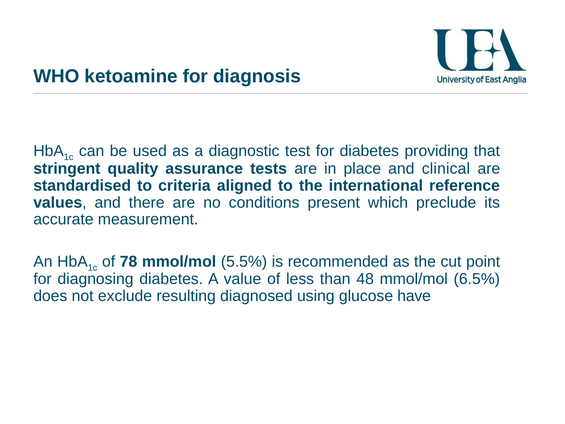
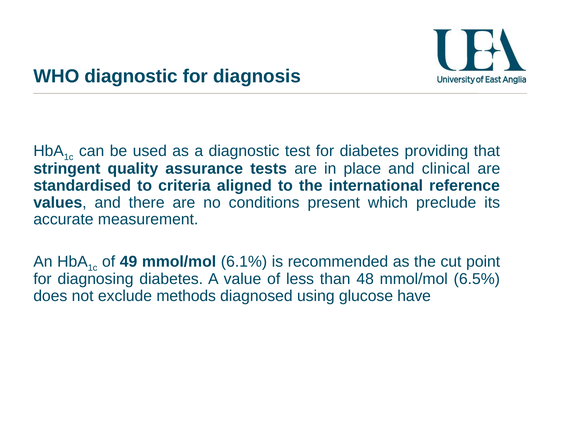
WHO ketoamine: ketoamine -> diagnostic (131, 76)
78: 78 -> 49 (129, 261)
5.5%: 5.5% -> 6.1% (244, 261)
resulting: resulting -> methods (186, 296)
